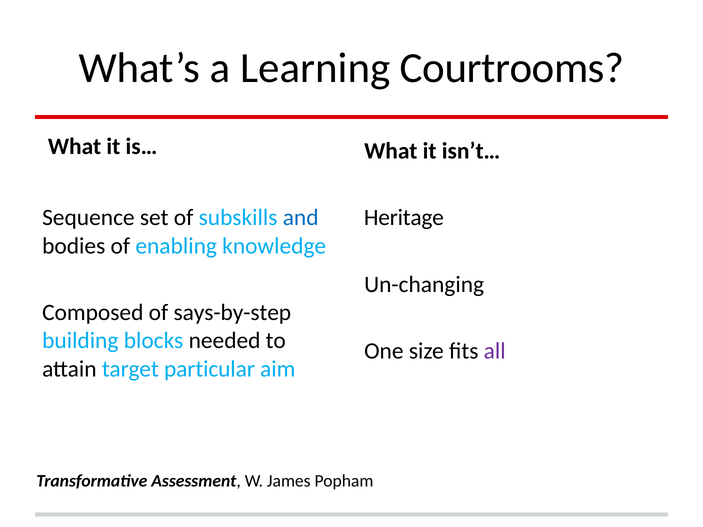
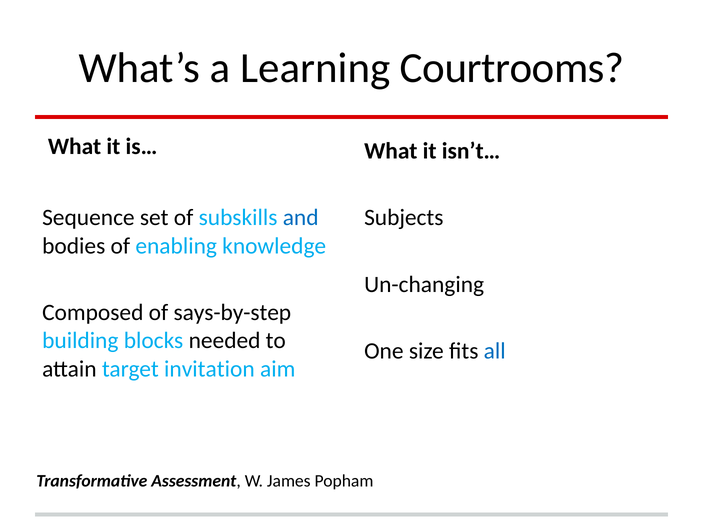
Heritage: Heritage -> Subjects (404, 218)
all colour: purple -> blue (495, 351)
particular: particular -> invitation (209, 369)
